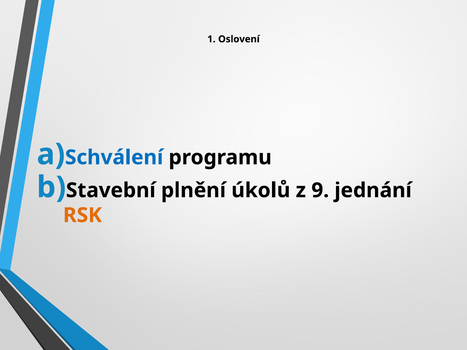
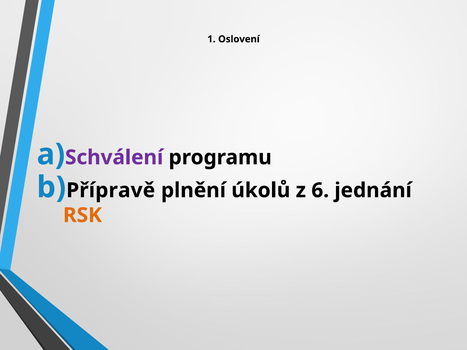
Schválení colour: blue -> purple (114, 158)
Stavební: Stavební -> Přípravě (111, 191)
9: 9 -> 6 (320, 191)
